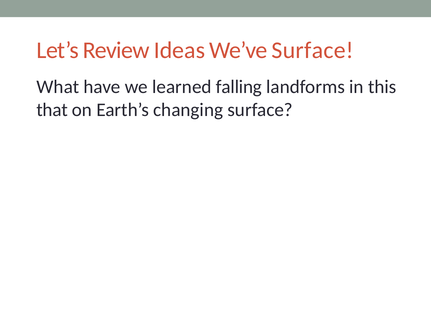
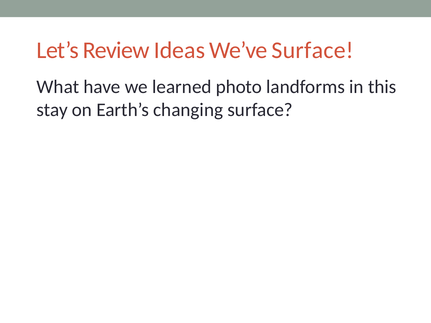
falling: falling -> photo (239, 87)
that: that -> stay (52, 110)
